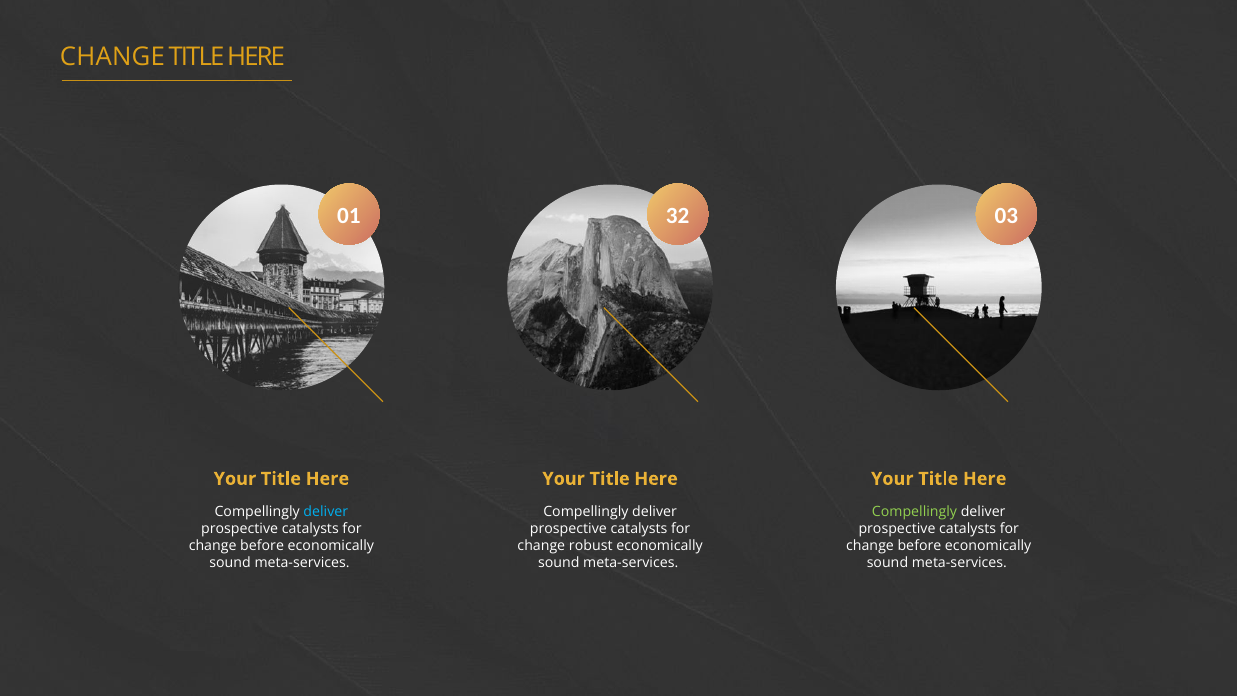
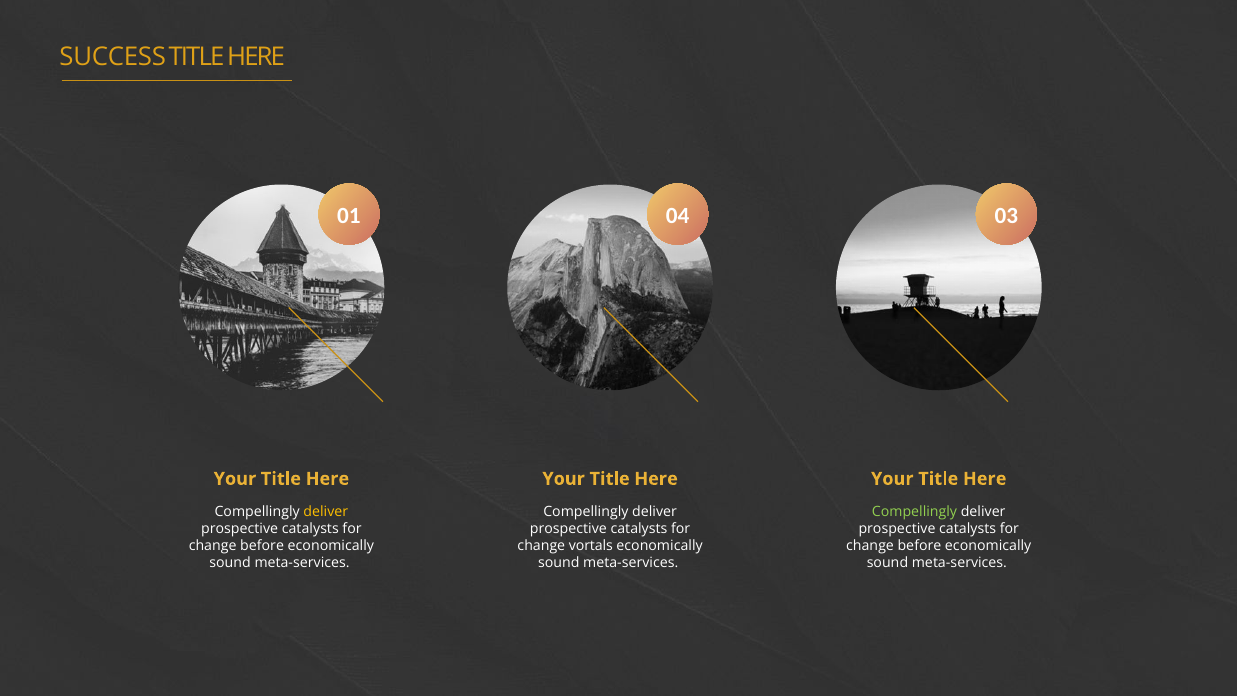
CHANGE: CHANGE -> SUCCESS (113, 57)
32: 32 -> 04 (678, 216)
deliver colour: light blue -> yellow (326, 512)
robust: robust -> vortals (591, 546)
